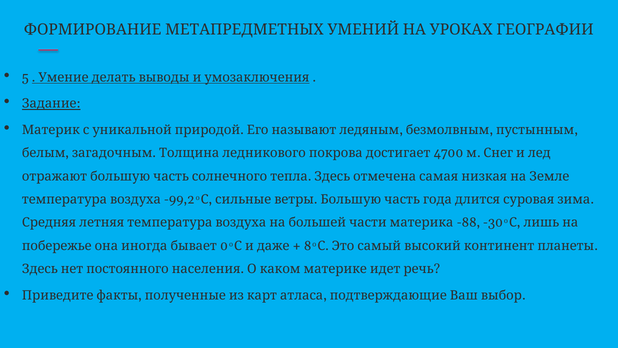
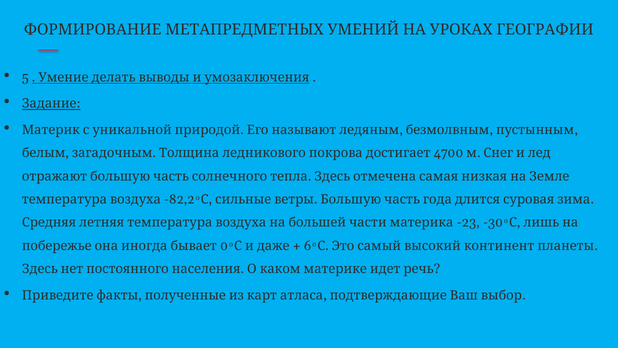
-99,2: -99,2 -> -82,2 (179, 199)
-88: -88 -> -23 (468, 223)
8: 8 -> 6 (308, 246)
